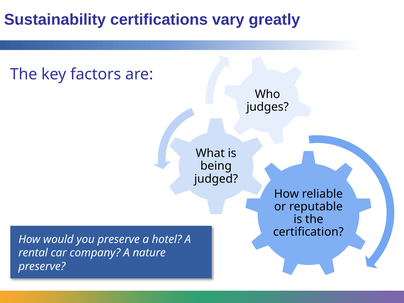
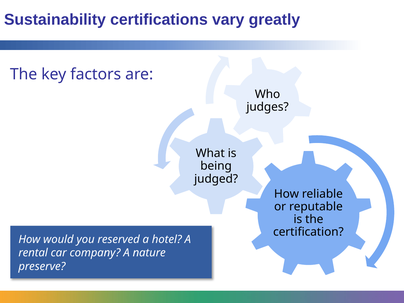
you preserve: preserve -> reserved (119, 239)
